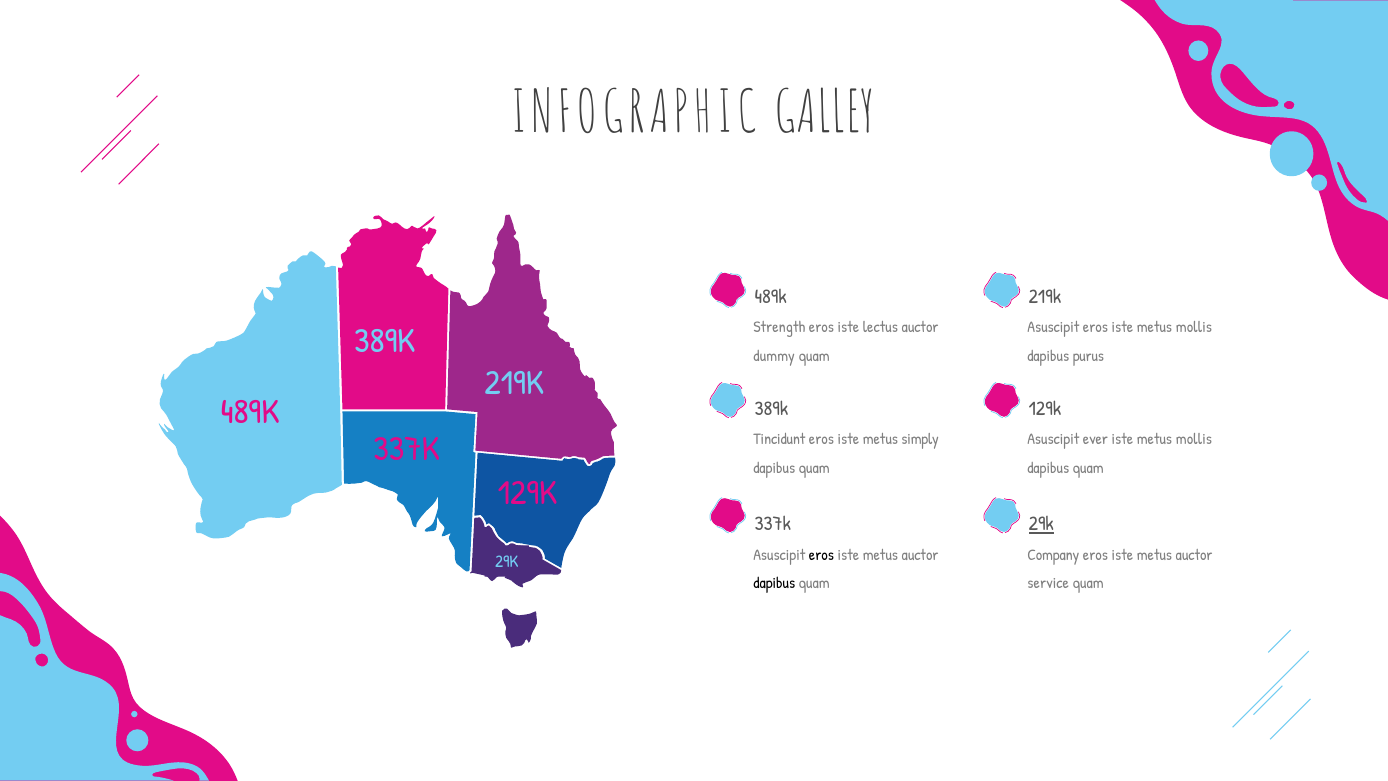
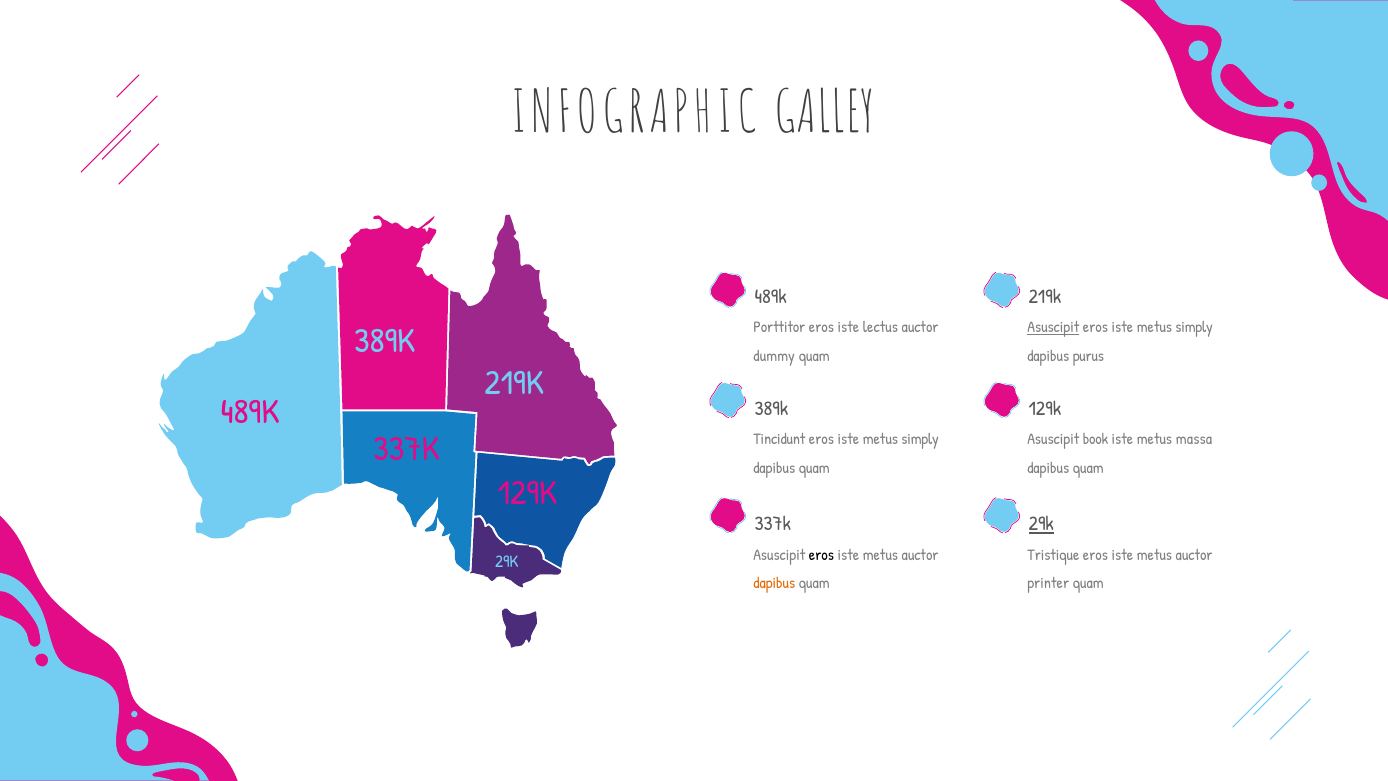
Strength: Strength -> Porttitor (779, 327)
Asuscipit underline: none -> present (1053, 327)
mollis: mollis -> simply (1194, 327)
ever: ever -> book (1096, 439)
mollis: mollis -> massa (1194, 439)
Company: Company -> Tristique (1053, 555)
dapibus colour: black -> orange (774, 583)
service: service -> printer (1048, 583)
